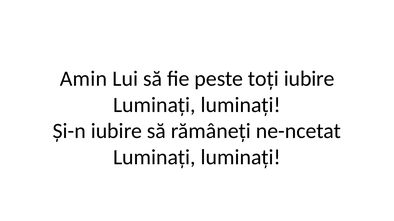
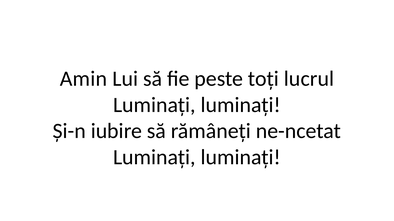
toți iubire: iubire -> lucrul (309, 79)
